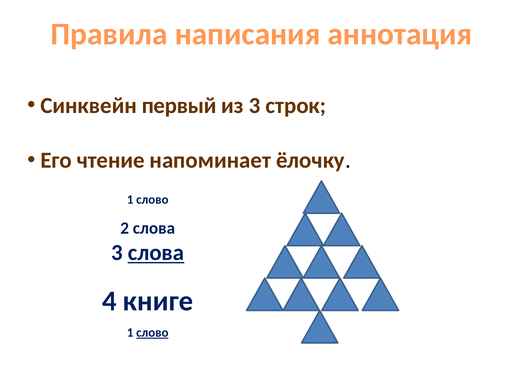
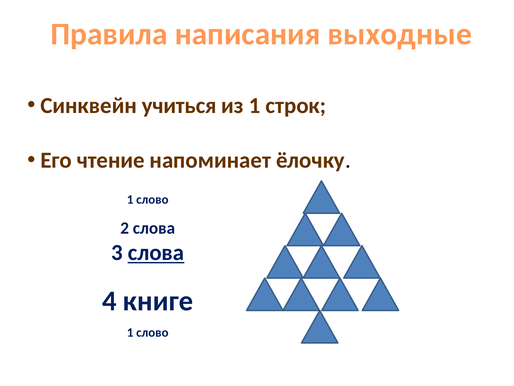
аннотация: аннотация -> выходные (400, 34)
первый: первый -> учиться (179, 105)
из 3: 3 -> 1 (255, 105)
слово underline: present -> none (152, 332)
